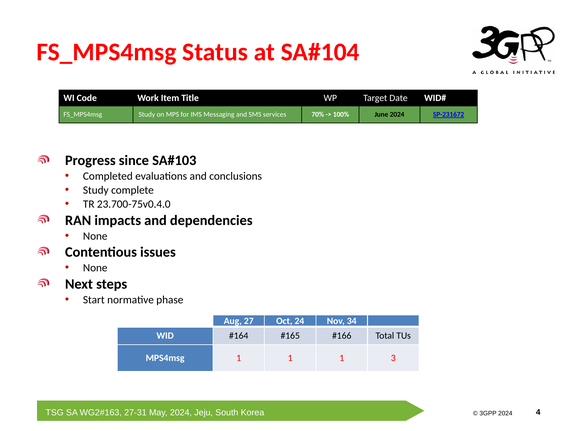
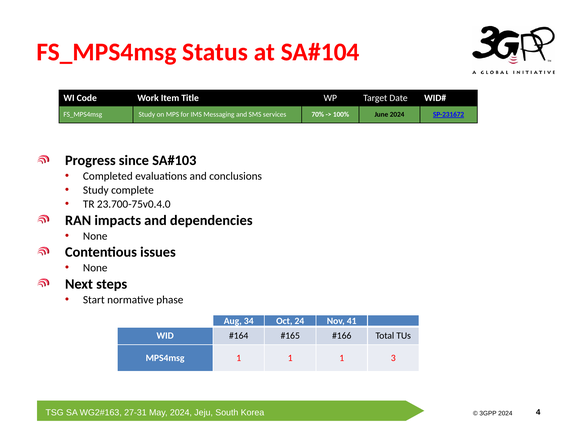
27: 27 -> 34 (249, 321)
34: 34 -> 41 (352, 321)
